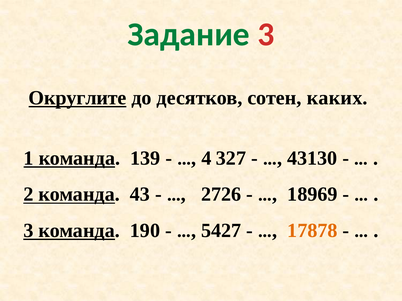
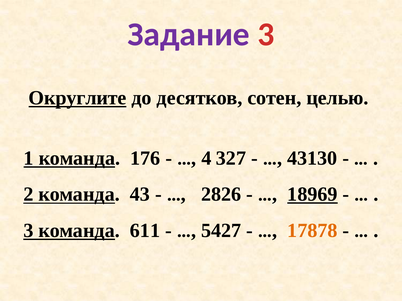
Задание colour: green -> purple (189, 34)
каких: каких -> целью (337, 98)
139: 139 -> 176 (145, 158)
2726: 2726 -> 2826 (221, 195)
18969 underline: none -> present (312, 195)
190: 190 -> 611 (145, 231)
